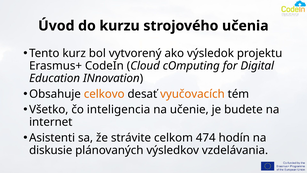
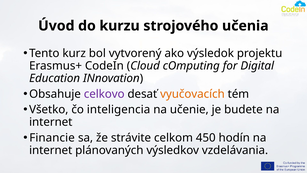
celkovo colour: orange -> purple (104, 94)
Asistenti: Asistenti -> Financie (52, 137)
474: 474 -> 450 (206, 137)
diskusie: diskusie -> internet (51, 150)
